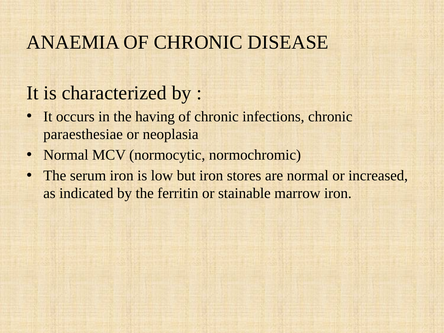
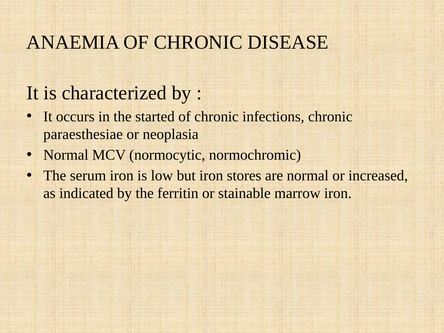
having: having -> started (155, 116)
